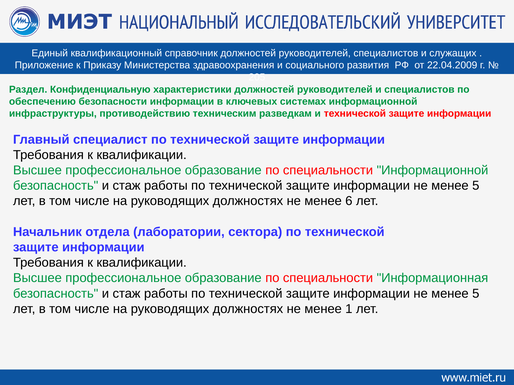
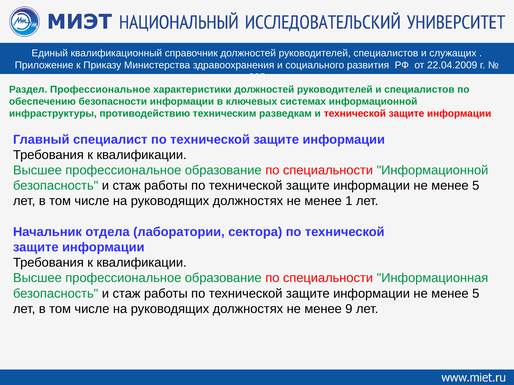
Раздел Конфиденциальную: Конфиденциальную -> Профессиональное (100, 90)
6: 6 -> 1 (349, 201)
1: 1 -> 9 (349, 309)
